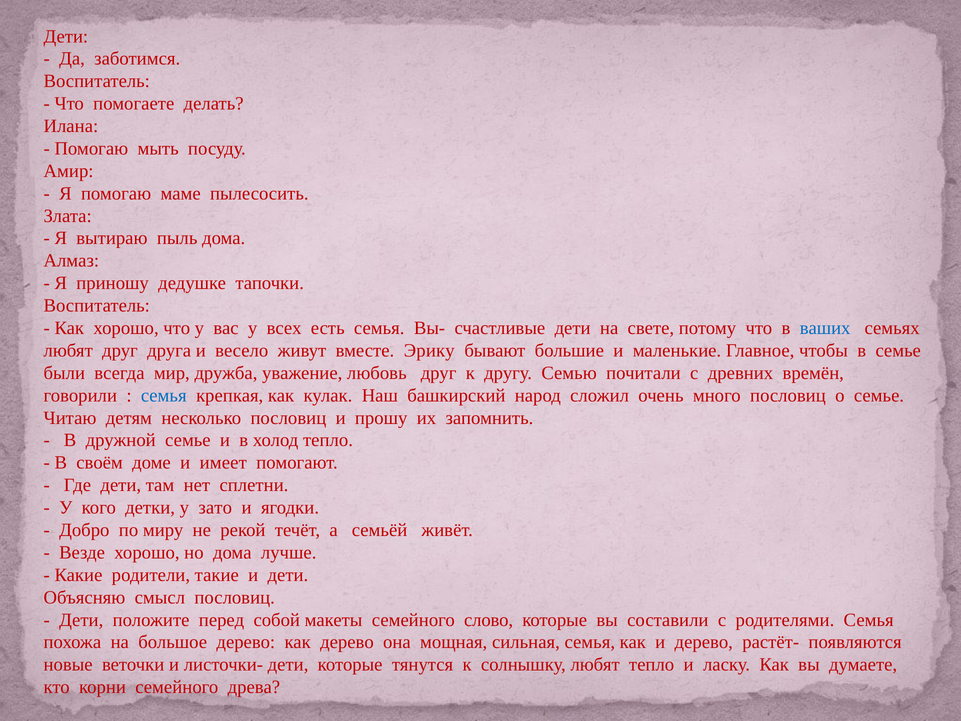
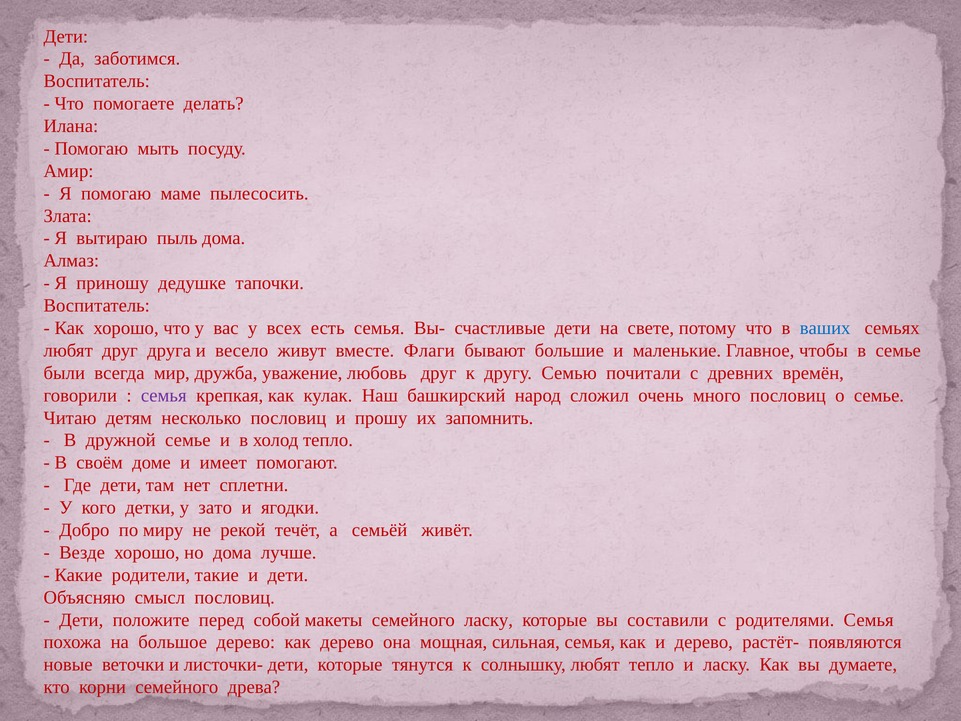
Эрику: Эрику -> Флаги (429, 350)
семья colour: blue -> purple (164, 395)
семейного слово: слово -> ласку (489, 620)
